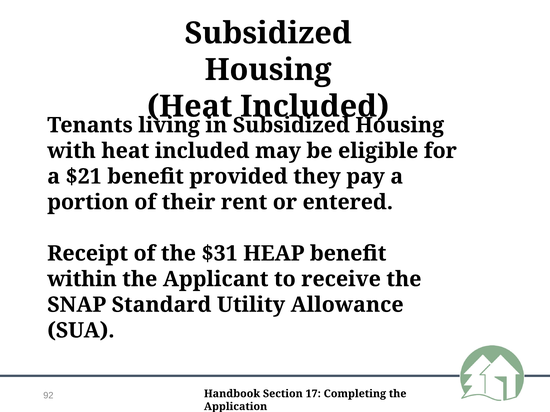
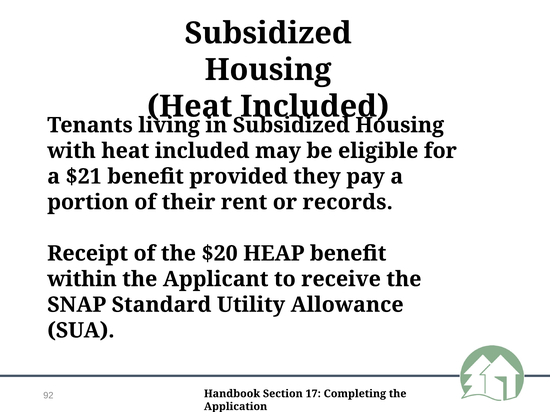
entered: entered -> records (348, 202)
$31: $31 -> $20 (220, 254)
